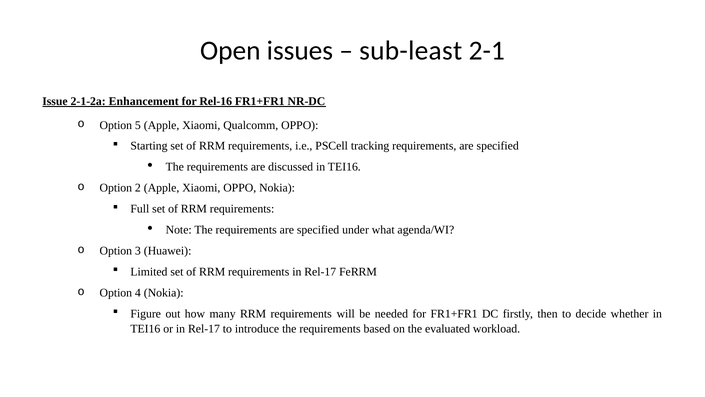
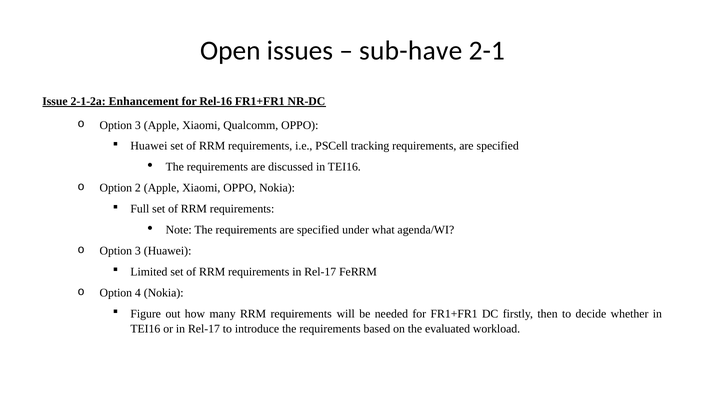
sub-least: sub-least -> sub-have (411, 51)
5: 5 -> 3 (138, 125)
Starting: Starting -> Huawei (149, 146)
